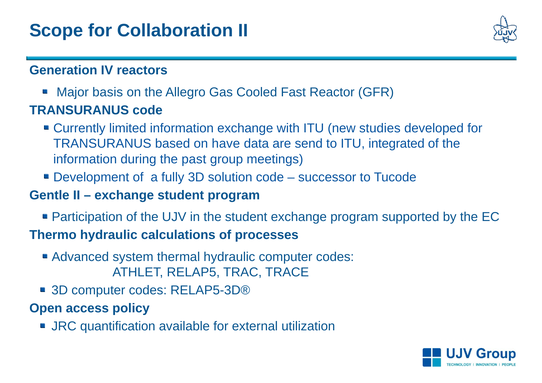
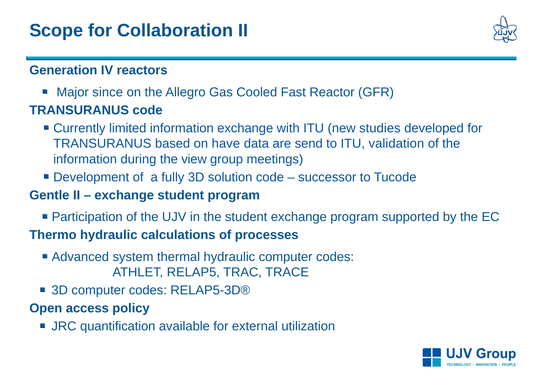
basis: basis -> since (108, 92)
integrated: integrated -> validation (396, 144)
past: past -> view (194, 159)
